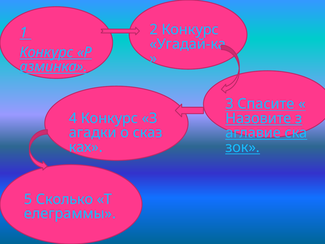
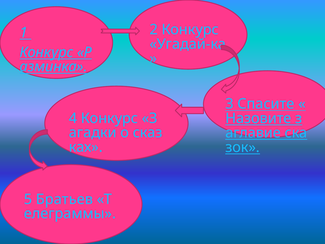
Сколько: Сколько -> Братьев (64, 199)
